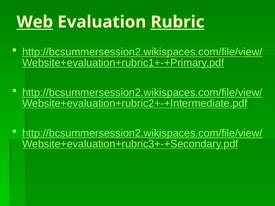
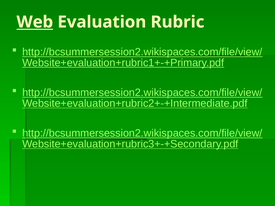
Rubric underline: present -> none (177, 22)
